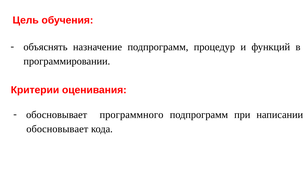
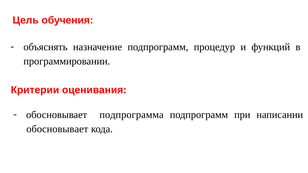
программного: программного -> подпрограмма (132, 115)
